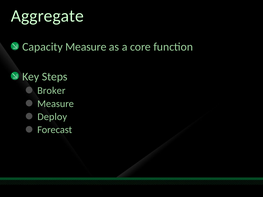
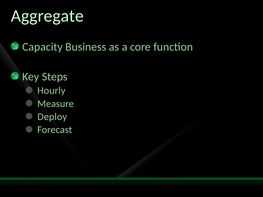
Capacity Measure: Measure -> Business (86, 47)
Broker: Broker -> Hourly (51, 91)
